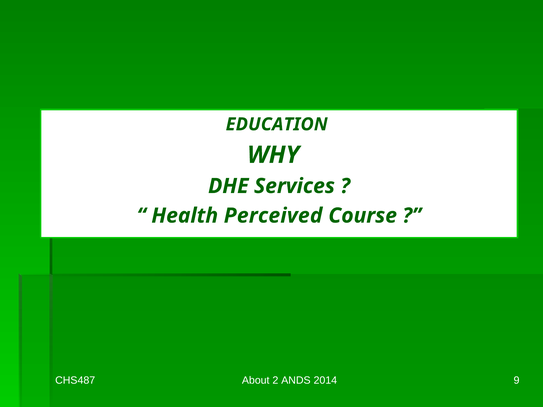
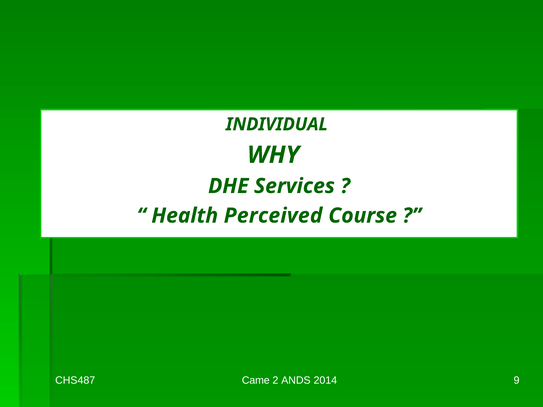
EDUCATION: EDUCATION -> INDIVIDUAL (277, 124)
About: About -> Came (256, 381)
